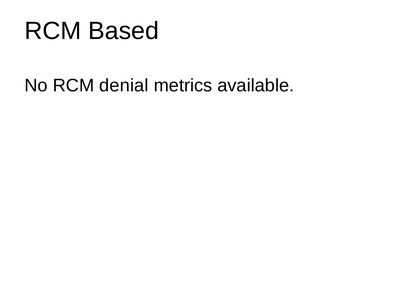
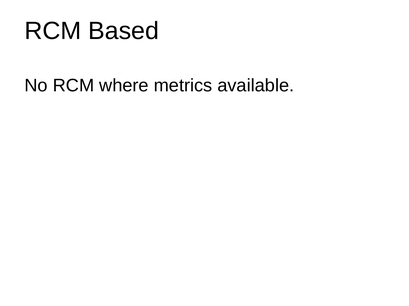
denial: denial -> where (124, 86)
